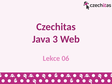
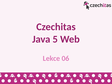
3: 3 -> 5 (55, 39)
